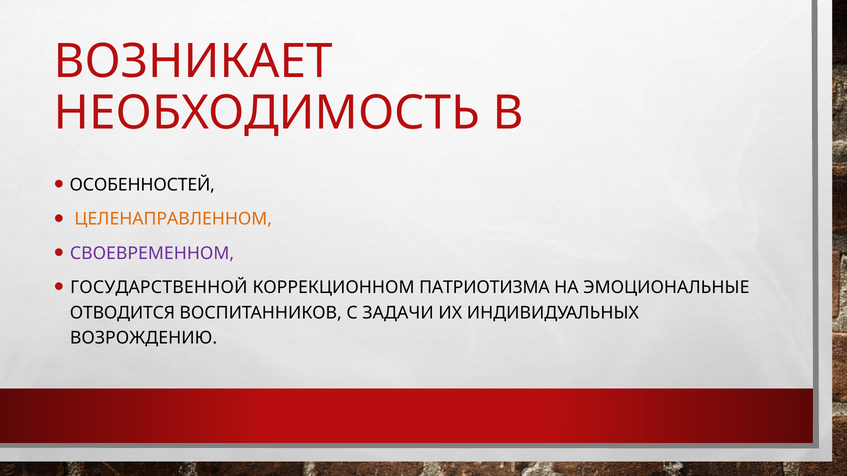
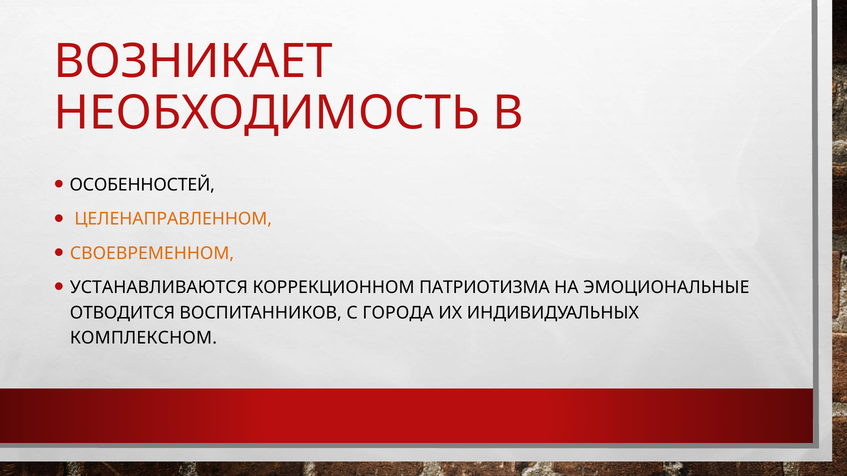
СВОЕВРЕМЕННОМ colour: purple -> orange (152, 253)
ГОСУДАРСТВЕННОЙ: ГОСУДАРСТВЕННОЙ -> УСТАНАВЛИВАЮТСЯ (159, 288)
ЗАДАЧИ: ЗАДАЧИ -> ГОРОДА (398, 313)
ВОЗРОЖДЕНИЮ: ВОЗРОЖДЕНИЮ -> КОМПЛЕКСНОМ (143, 338)
